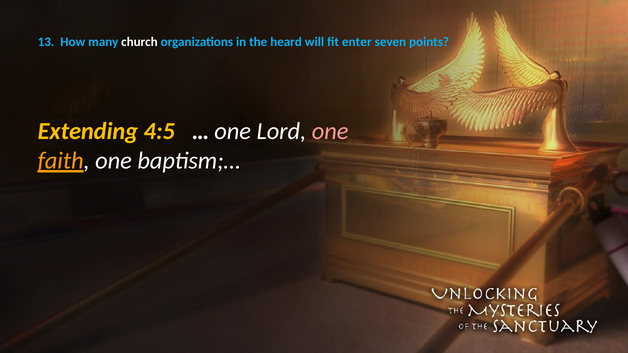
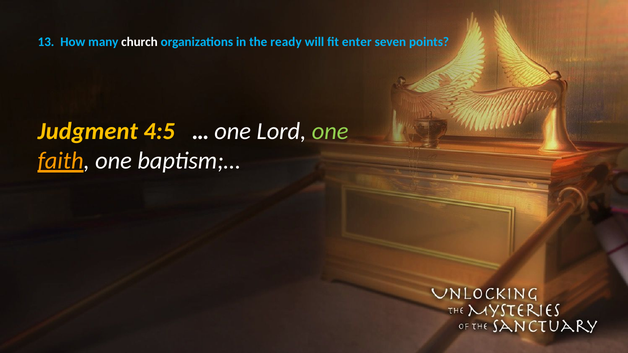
heard: heard -> ready (286, 42)
Extending: Extending -> Judgment (88, 132)
one colour: pink -> light green (330, 132)
